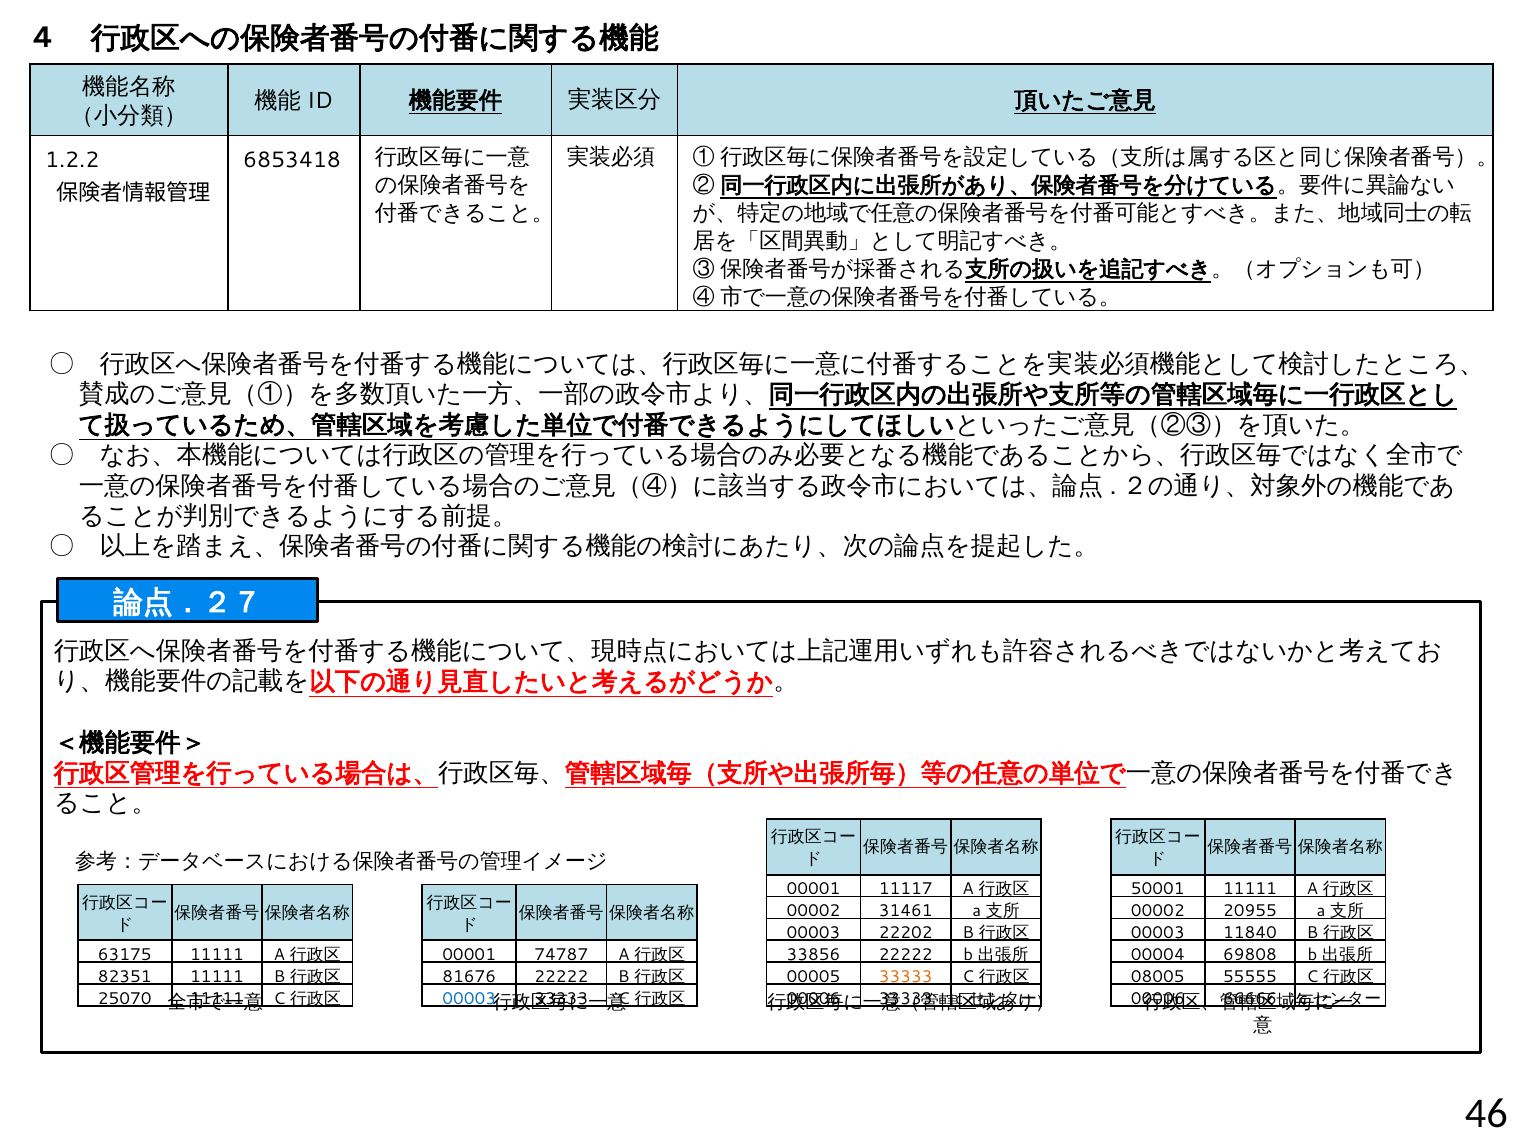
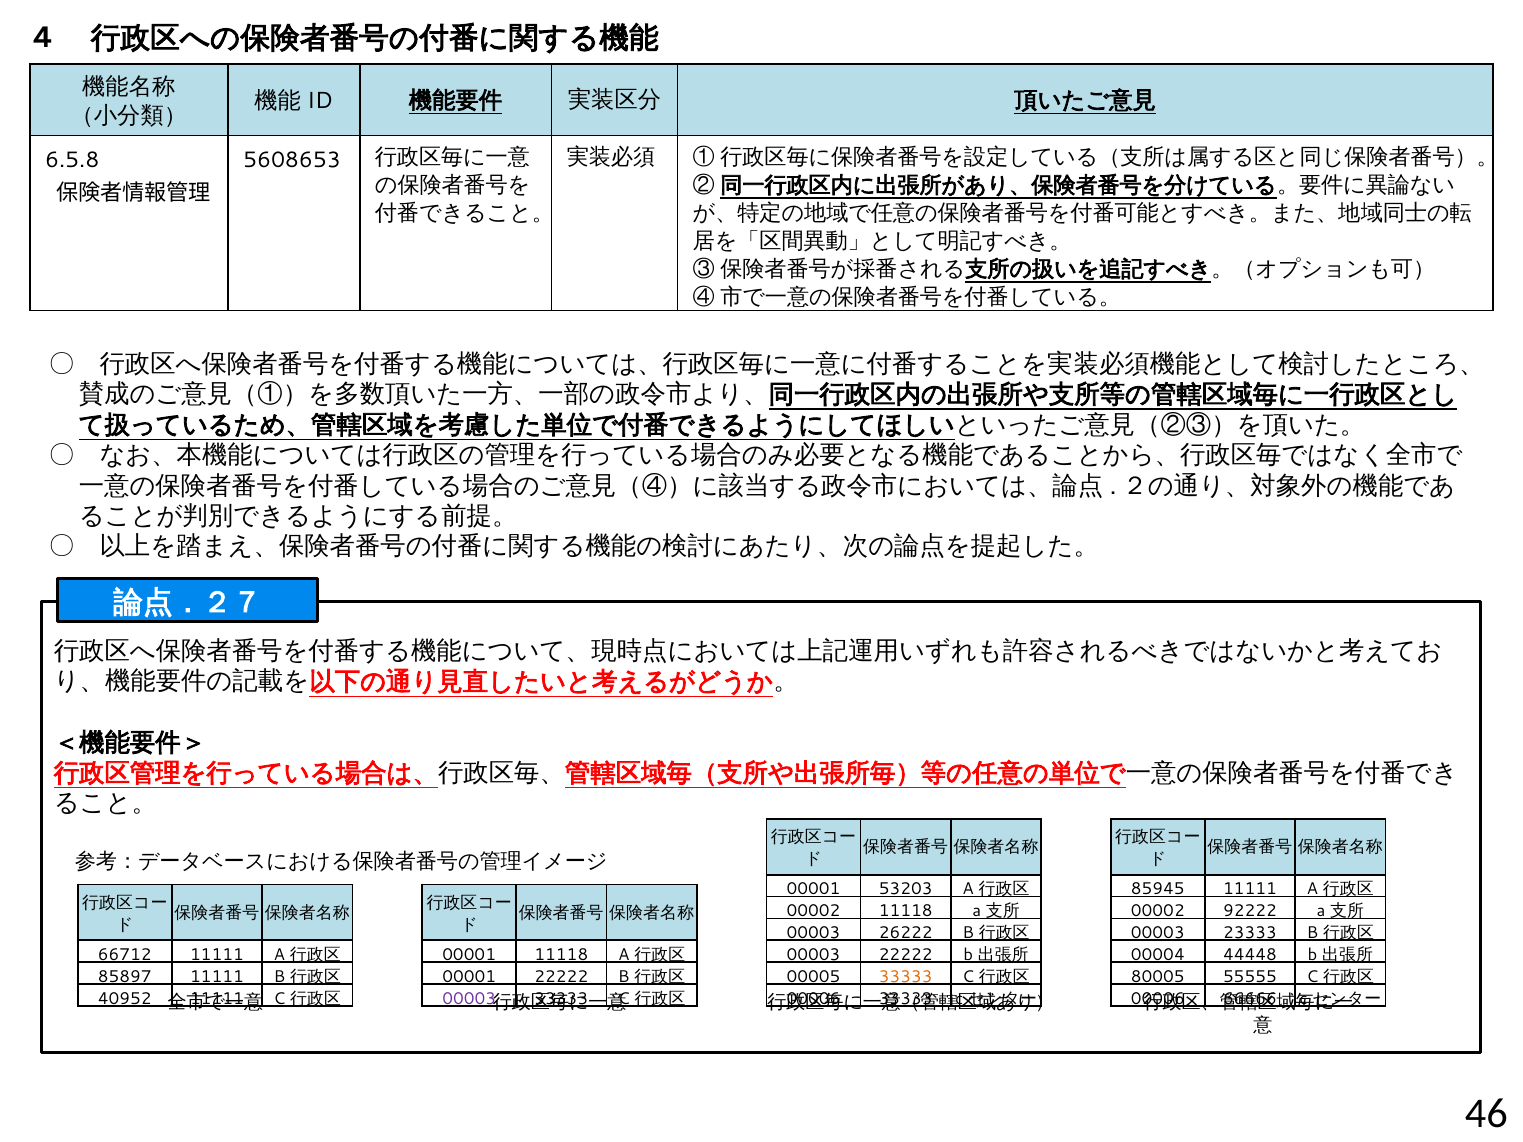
1.2.2: 1.2.2 -> 6.5.8 (72, 160)
6853418: 6853418 -> 5608653 (292, 160)
11117: 11117 -> 53203 (906, 889)
50001: 50001 -> 85945 (1158, 889)
00002 31461: 31461 -> 11118 (906, 911)
20955: 20955 -> 92222 (1250, 911)
22202: 22202 -> 26222 (906, 933)
11840: 11840 -> 23333 (1250, 933)
63175: 63175 -> 66712 (125, 955)
00001 74787: 74787 -> 11118 (561, 955)
33856: 33856 -> 00003 (814, 955)
69808: 69808 -> 44448 (1250, 955)
82351: 82351 -> 85897 (125, 977)
81676: 81676 -> 00001 (469, 977)
08005: 08005 -> 80005 (1158, 977)
25070: 25070 -> 40952 (125, 999)
00003 colour: blue -> purple (469, 999)
